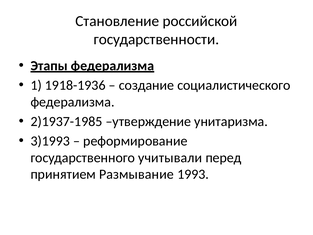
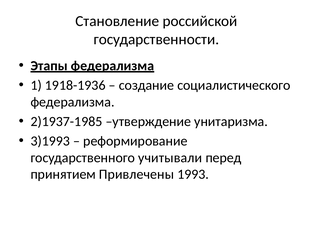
Размывание: Размывание -> Привлечены (136, 174)
